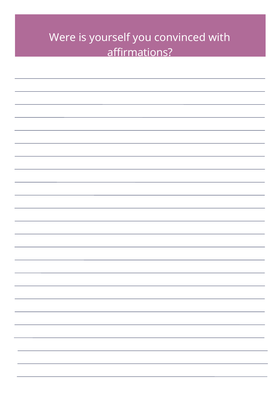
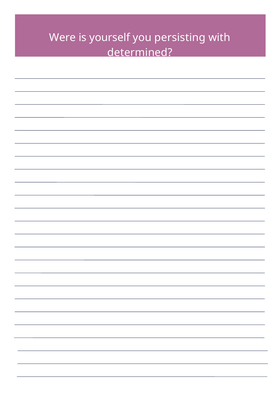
convinced: convinced -> persisting (180, 38)
affirmations: affirmations -> determined (140, 53)
